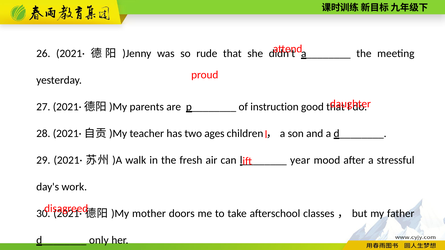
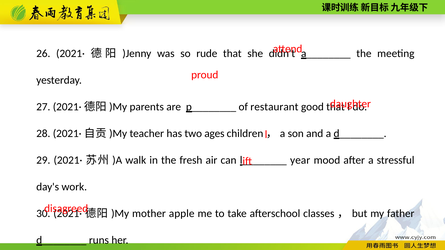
instruction: instruction -> restaurant (274, 107)
doors: doors -> apple (182, 214)
only: only -> runs (99, 241)
